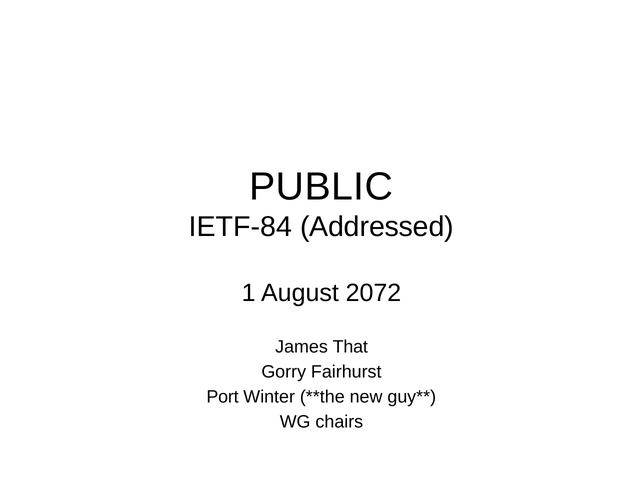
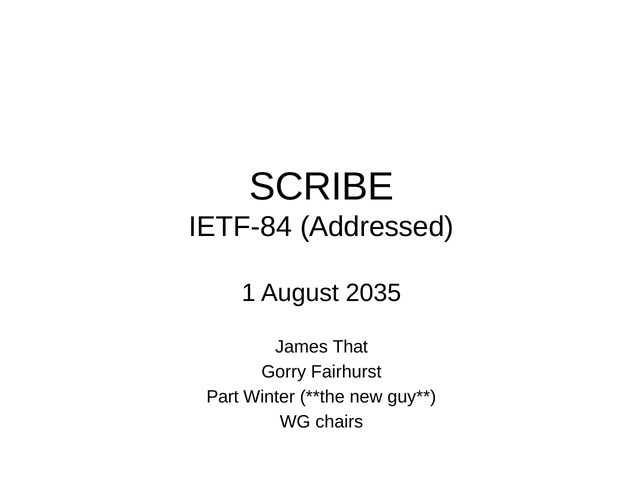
PUBLIC: PUBLIC -> SCRIBE (322, 187)
2072: 2072 -> 2035 (373, 293)
Port: Port -> Part (223, 397)
